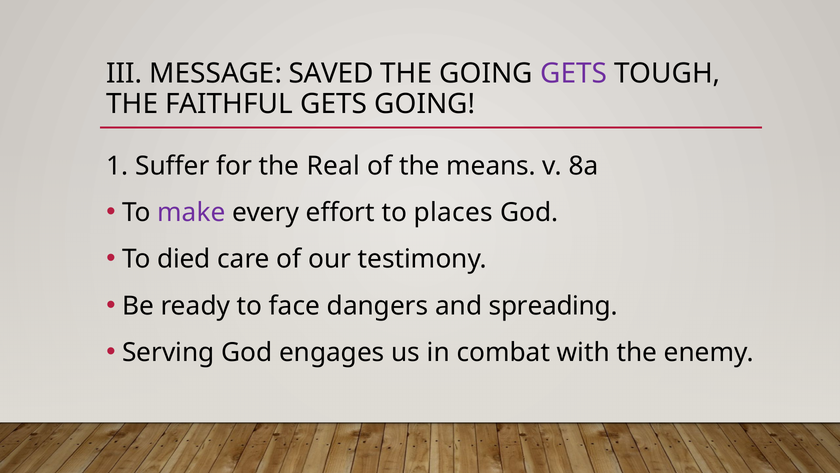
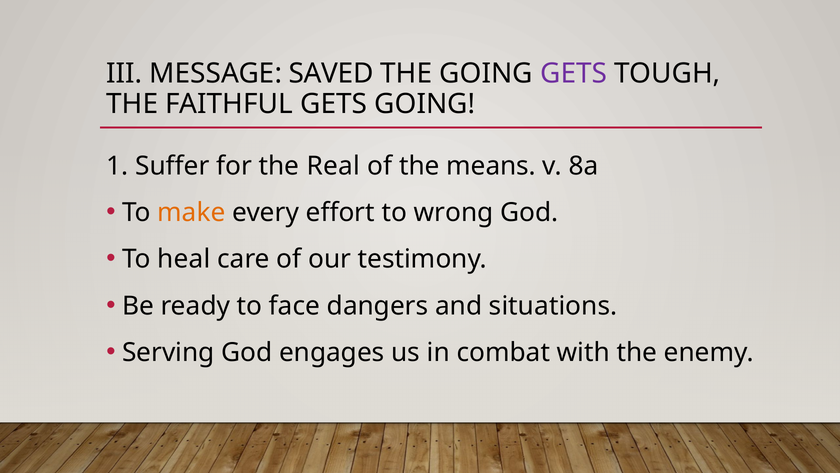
make colour: purple -> orange (191, 212)
places: places -> wrong (454, 212)
died: died -> heal (184, 259)
spreading: spreading -> situations (553, 306)
